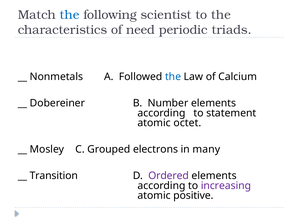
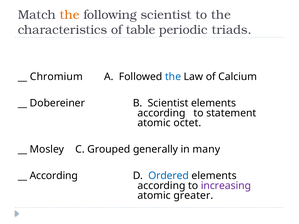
the colour: blue -> orange (70, 15)
need: need -> table (141, 30)
Nonmetals: Nonmetals -> Chromium (56, 77)
B Number: Number -> Scientist (168, 103)
electrons: electrons -> generally (156, 149)
Transition: Transition -> According (54, 176)
Ordered colour: purple -> blue (169, 176)
positive: positive -> greater (193, 196)
